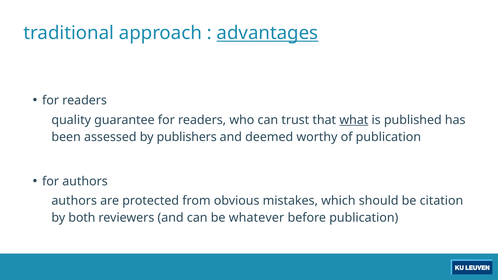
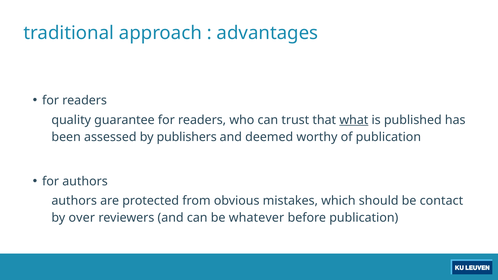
advantages underline: present -> none (267, 33)
citation: citation -> contact (441, 201)
both: both -> over (82, 218)
